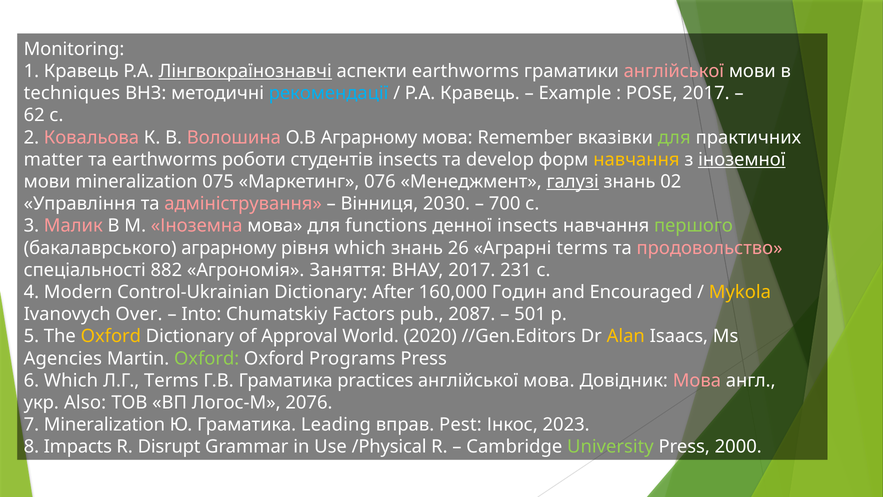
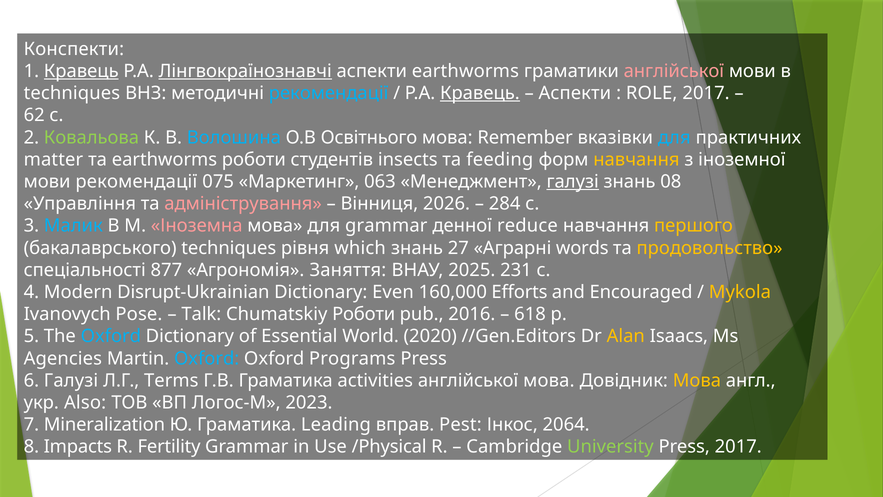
Monitoring: Monitoring -> Конспекти (74, 49)
Кравець underline: none -> present (81, 71)
Кравець underline: none -> present (480, 93)
Example: Example -> Аспекти (575, 93)
POSE: POSE -> ROLE (652, 93)
Ковальова colour: pink -> light green (91, 137)
Волошина colour: pink -> light blue (234, 137)
О.В Аграрному: Аграрному -> Освітнього (369, 137)
для colour: light green -> light blue (674, 137)
develop: develop -> feeding (500, 159)
іноземної underline: present -> none (742, 159)
мови mineralization: mineralization -> рекомендації (136, 182)
076: 076 -> 063 (380, 182)
02: 02 -> 08 (671, 182)
2030: 2030 -> 2026 (447, 204)
700: 700 -> 284 (505, 204)
Малик colour: pink -> light blue (73, 226)
для functions: functions -> grammar (386, 226)
денної insects: insects -> reduce (527, 226)
першого colour: light green -> yellow (693, 226)
бакалаврського аграрному: аграрному -> techniques (229, 248)
26: 26 -> 27 (458, 248)
Аграрні terms: terms -> words (582, 248)
продовольство colour: pink -> yellow (710, 248)
882: 882 -> 877 (166, 270)
ВНАУ 2017: 2017 -> 2025 (472, 270)
Control-Ukrainian: Control-Ukrainian -> Disrupt-Ukrainian (193, 292)
After: After -> Even (393, 292)
Годин: Годин -> Efforts (519, 292)
Over: Over -> Pose (139, 314)
Into: Into -> Talk (201, 314)
Chumatskiy Factors: Factors -> Роботи (364, 314)
2087: 2087 -> 2016 (472, 314)
501: 501 -> 618 (530, 314)
Oxford colour: yellow -> light blue (111, 336)
Approval: Approval -> Essential (299, 336)
Oxford colour: light green -> light blue (207, 358)
6 Which: Which -> Галузі (71, 380)
practices: practices -> activities (375, 380)
Мова colour: pink -> yellow (697, 380)
2076: 2076 -> 2023 (309, 402)
2023: 2023 -> 2064 (566, 424)
Disrupt: Disrupt -> Fertility (169, 447)
Press 2000: 2000 -> 2017 (738, 447)
